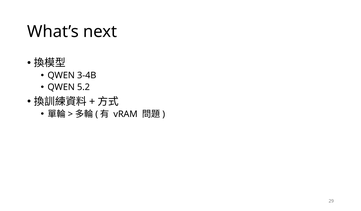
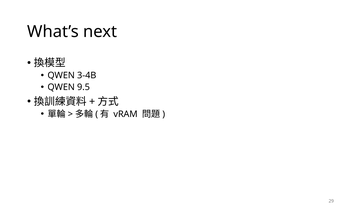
5.2: 5.2 -> 9.5 (84, 87)
